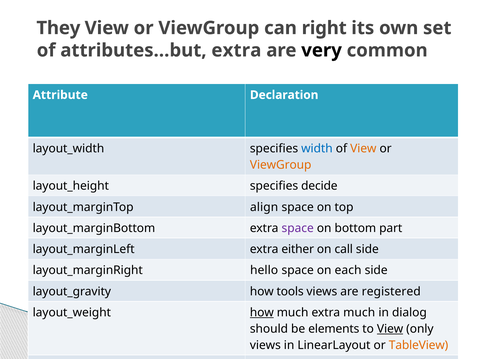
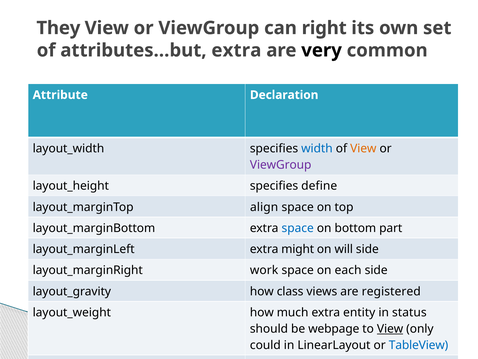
ViewGroup colour: orange -> purple (281, 165)
decide: decide -> define (319, 186)
space colour: purple -> blue (298, 228)
either: either -> might (298, 249)
call: call -> will (344, 249)
hello: hello -> work (264, 270)
tools: tools -> class (290, 291)
how underline: present -> none (262, 312)
extra much: much -> entity (359, 312)
dialog: dialog -> status (409, 312)
elements: elements -> webpage (334, 328)
views: views -> could (265, 345)
TableView colour: orange -> blue (419, 345)
